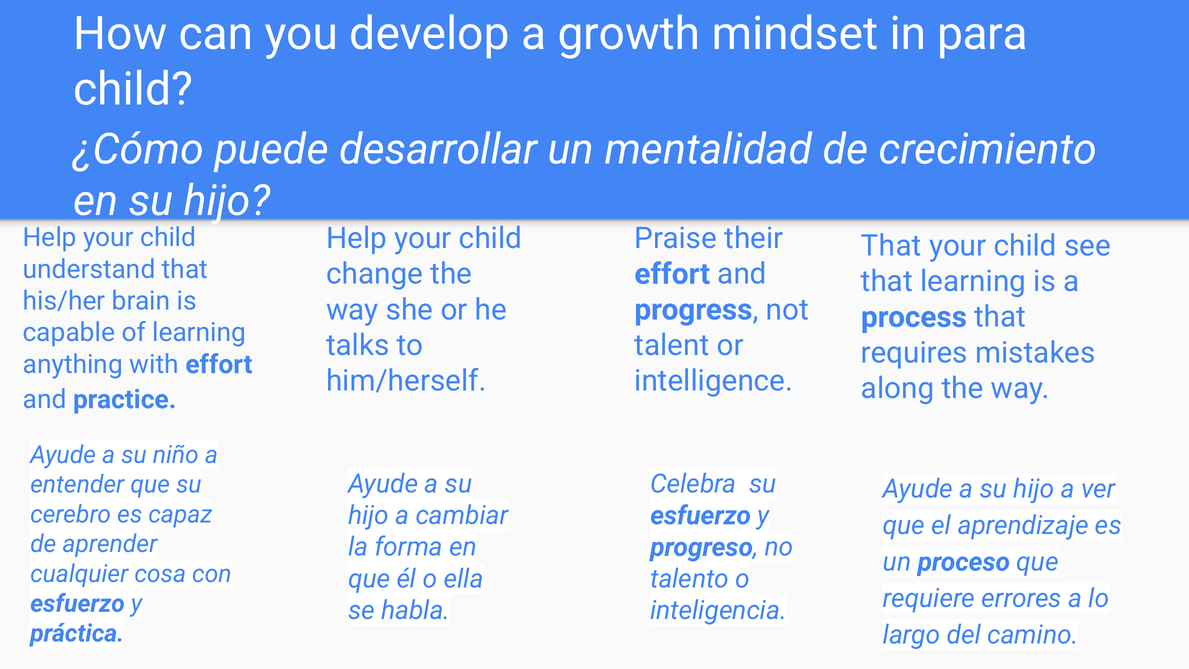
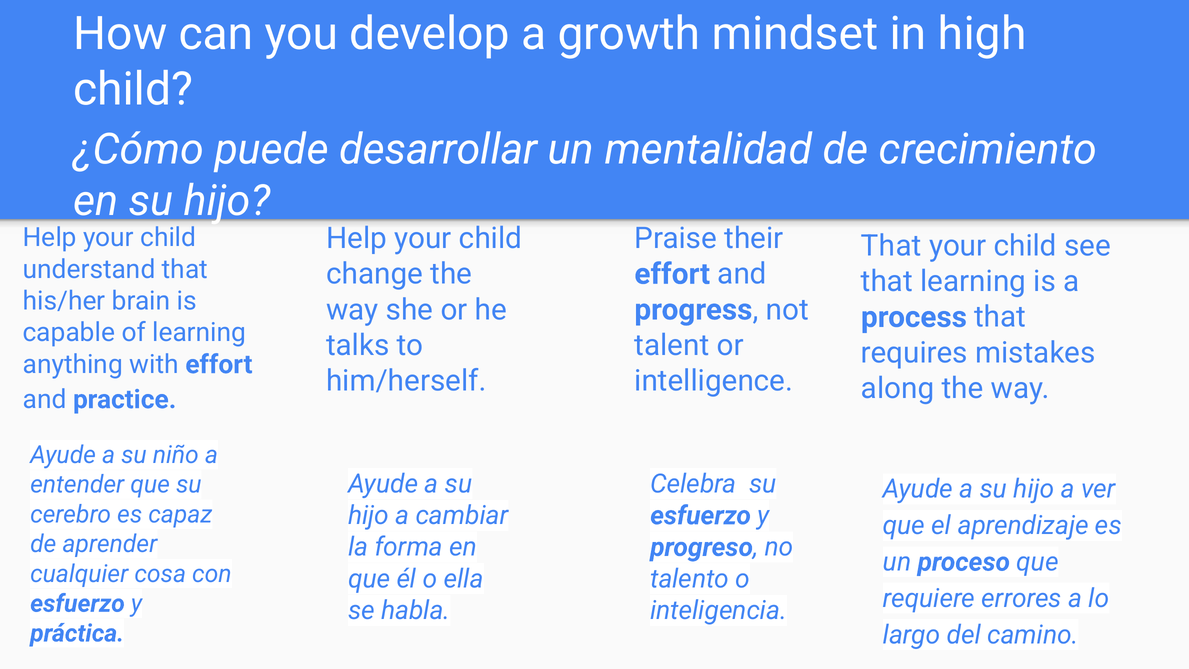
para: para -> high (982, 34)
